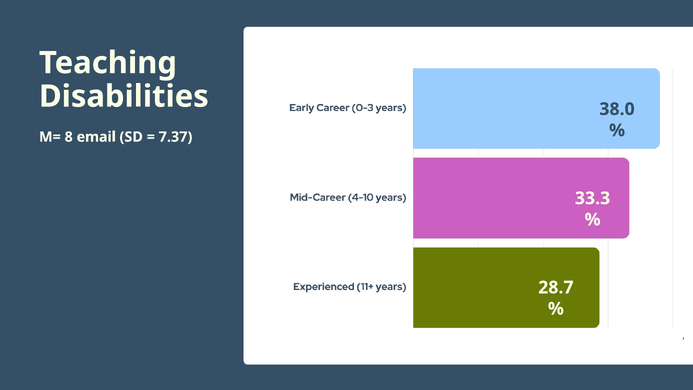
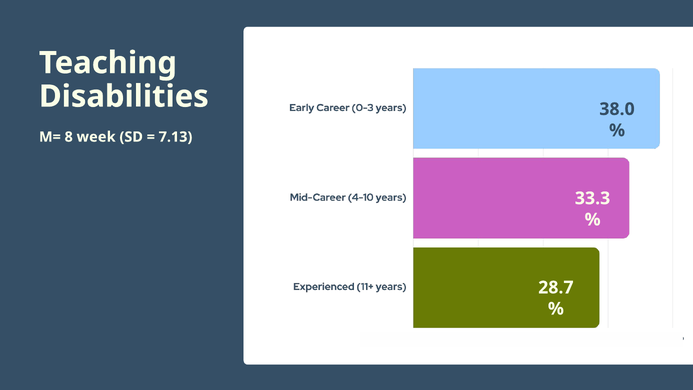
email: email -> week (96, 137)
7.37: 7.37 -> 7.13 (176, 137)
